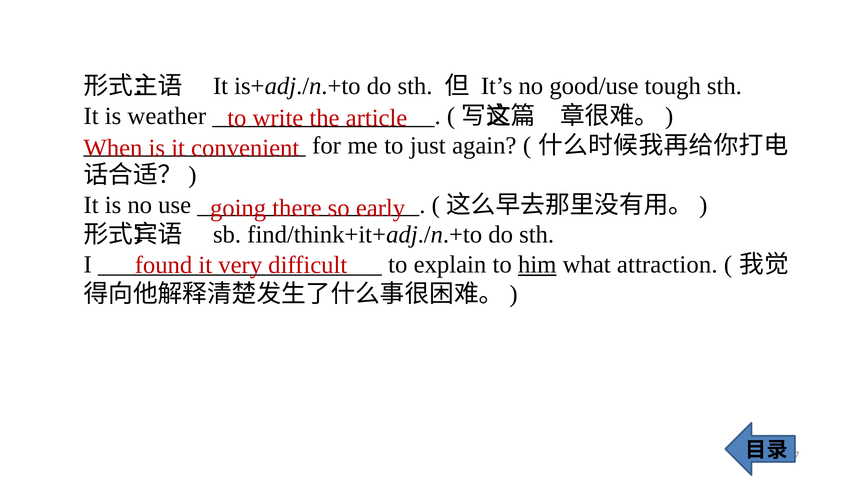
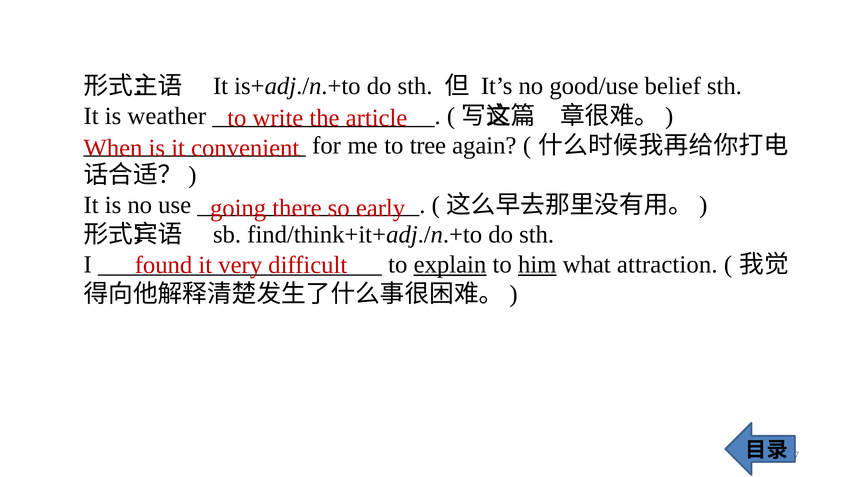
tough: tough -> belief (673, 86)
just: just -> tree (428, 146)
explain underline: none -> present (450, 264)
